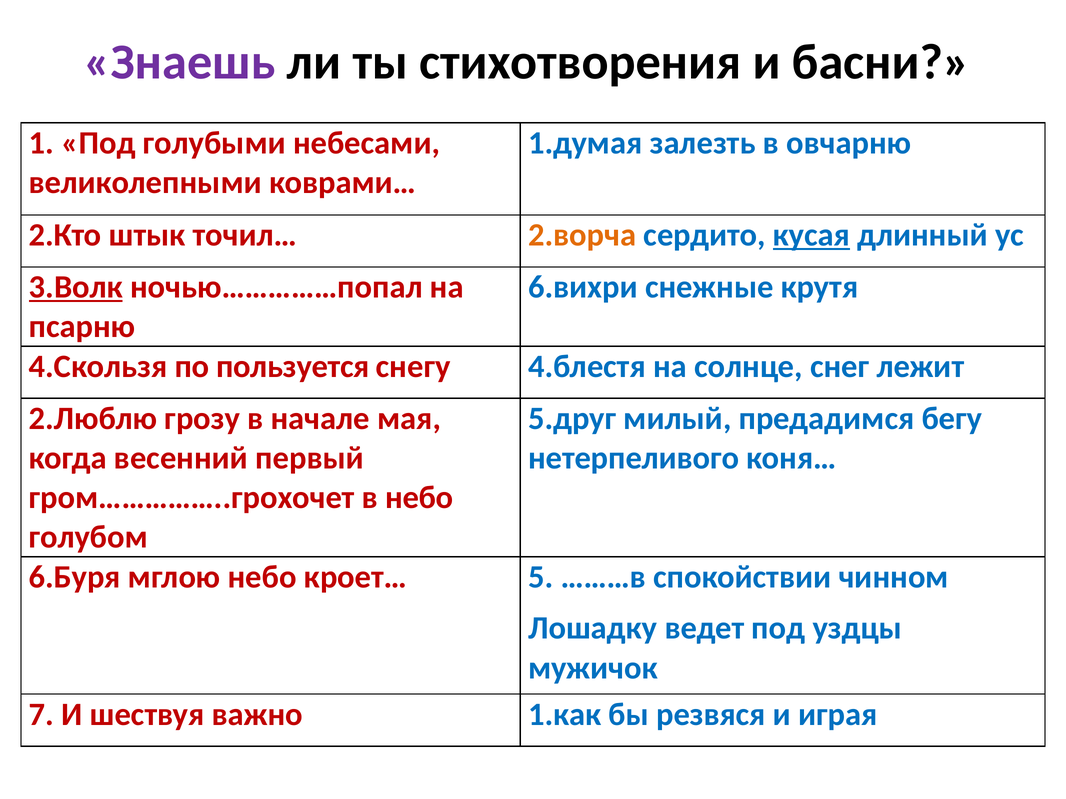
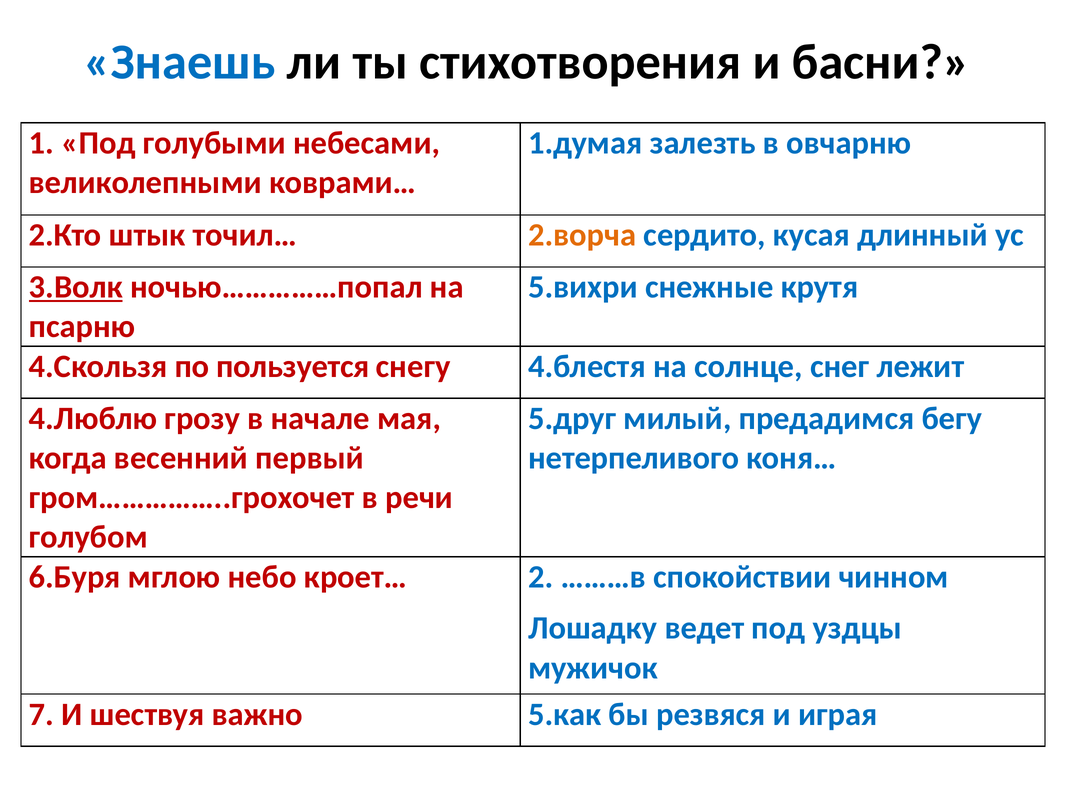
Знаешь colour: purple -> blue (180, 62)
кусая underline: present -> none (811, 235)
6.вихри: 6.вихри -> 5.вихри (583, 287)
2.Люблю: 2.Люблю -> 4.Люблю (93, 419)
в небо: небо -> речи (419, 498)
5: 5 -> 2 (541, 577)
1.как: 1.как -> 5.как (565, 715)
